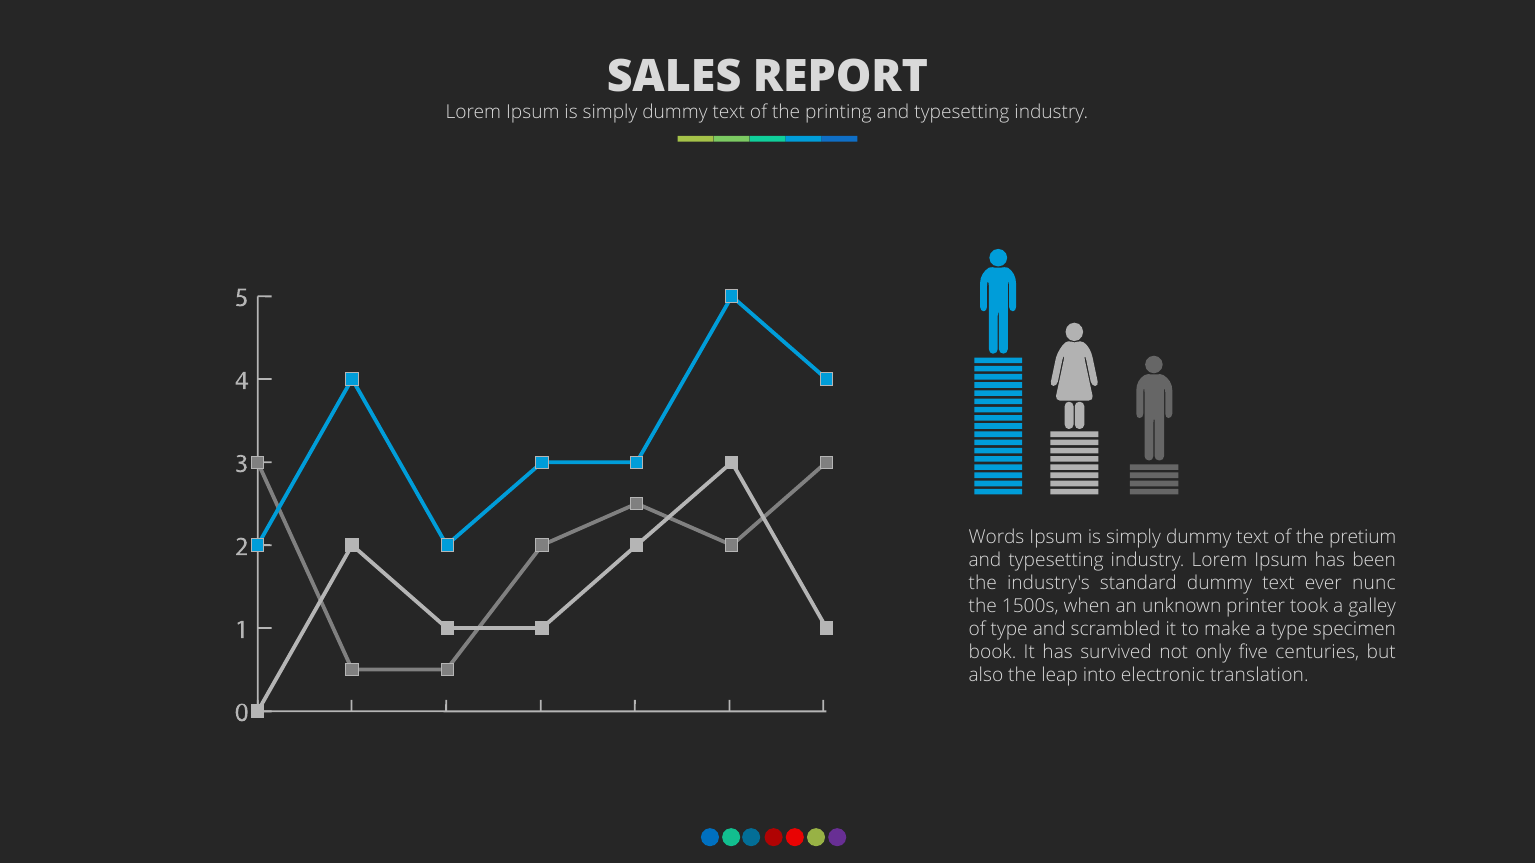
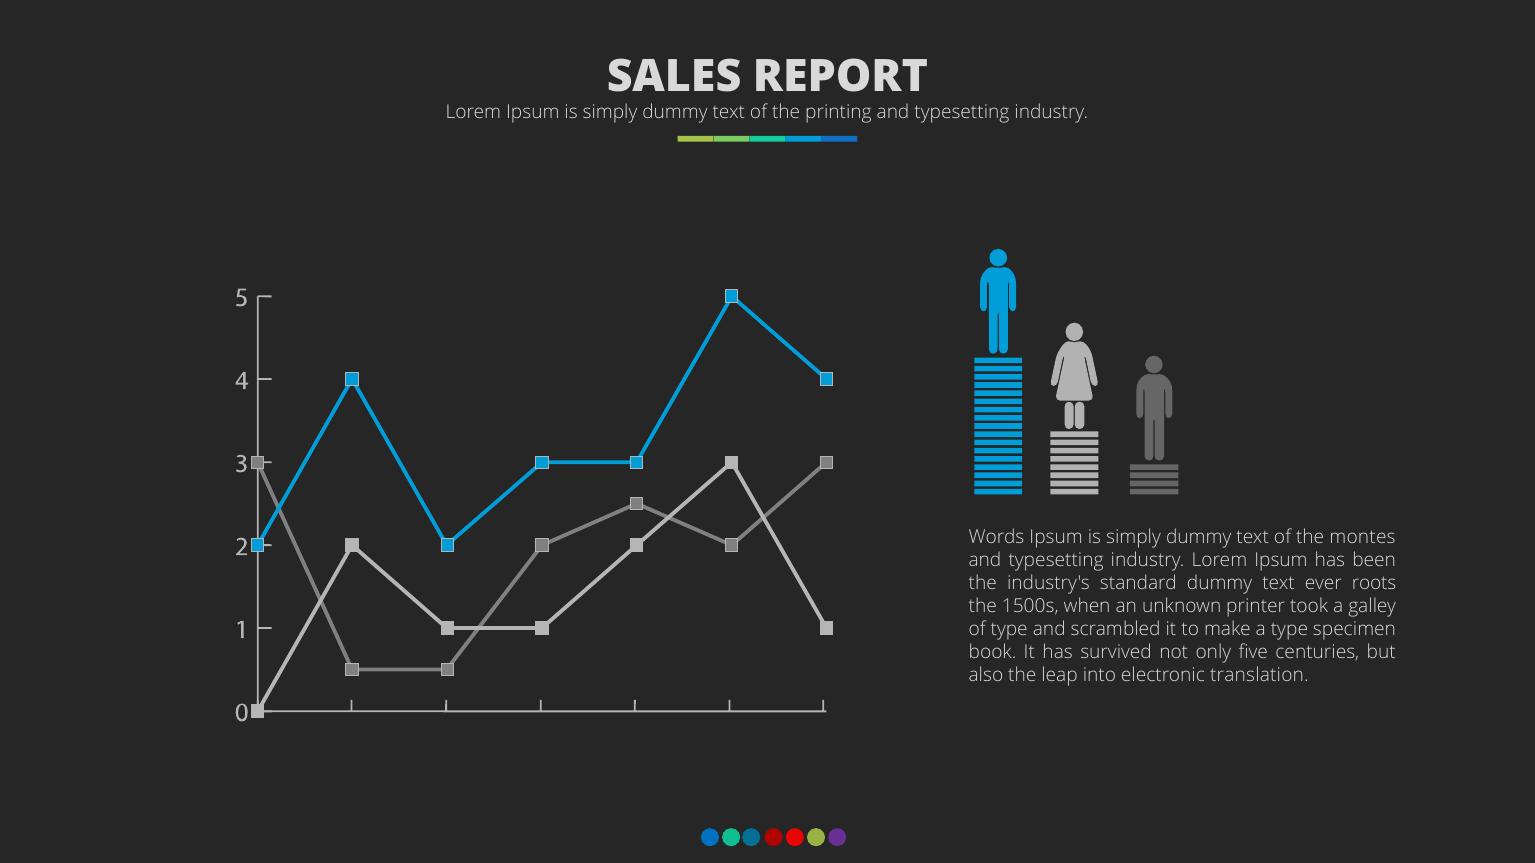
pretium: pretium -> montes (1363, 537)
nunc: nunc -> roots (1374, 583)
